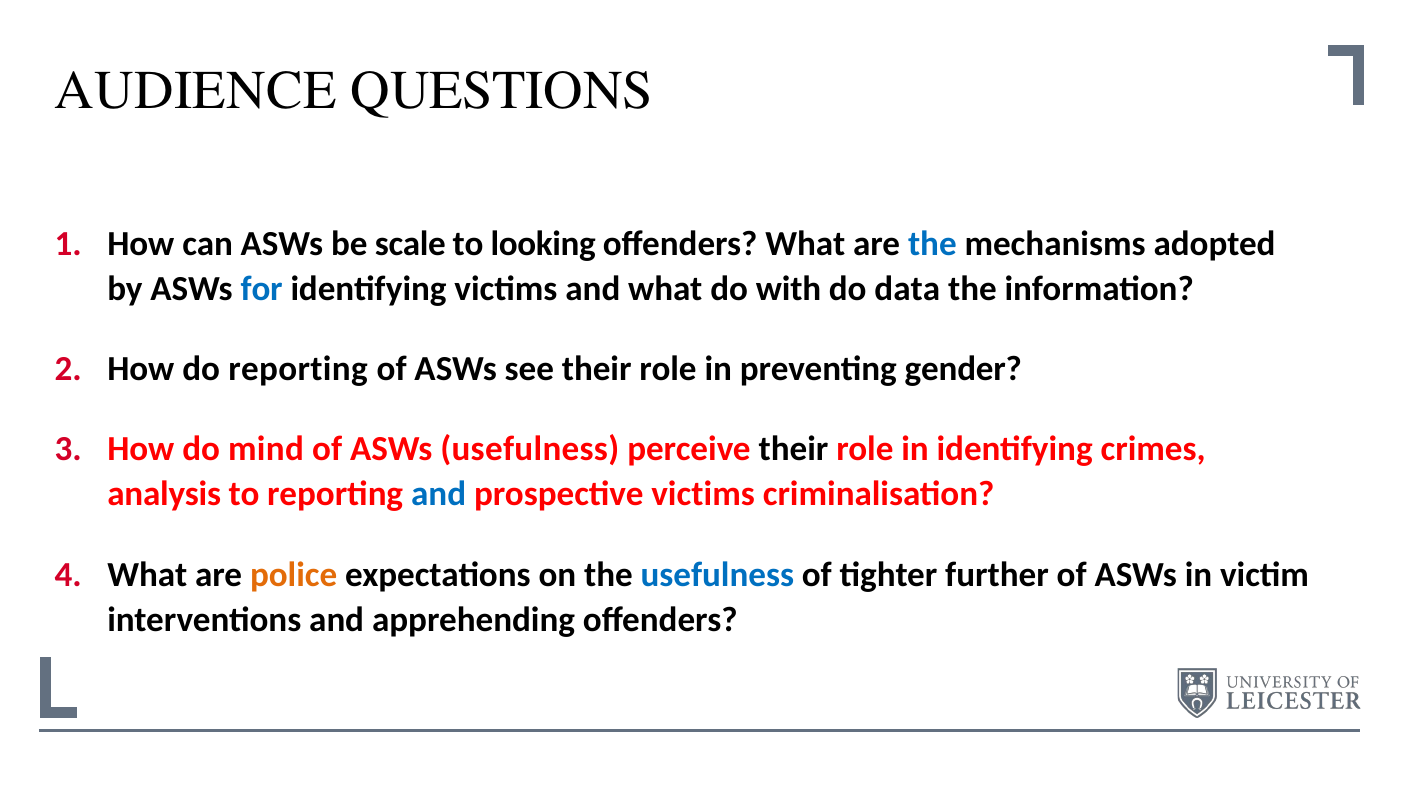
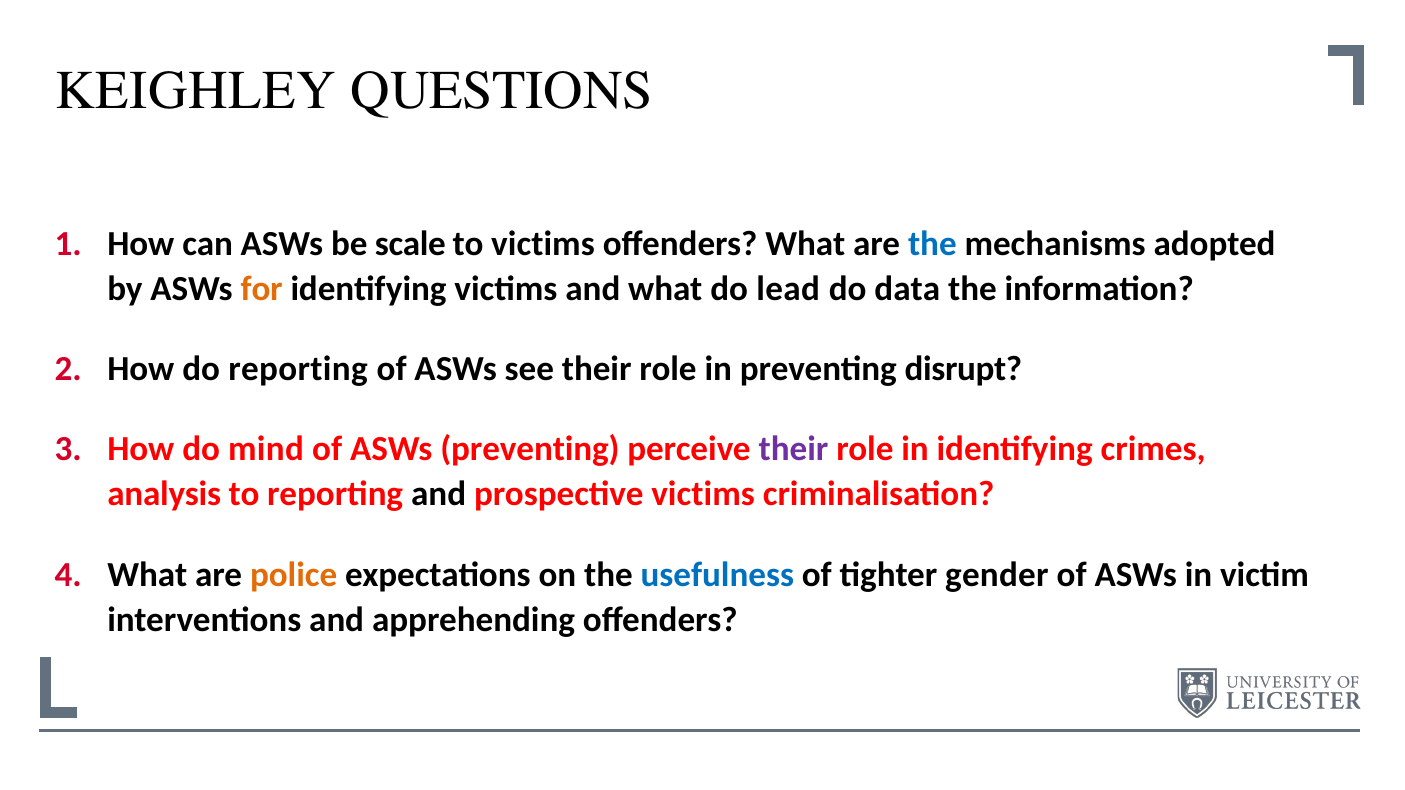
AUDIENCE: AUDIENCE -> KEIGHLEY (196, 91)
to looking: looking -> victims (543, 244)
for colour: blue -> orange (262, 289)
with: with -> lead (788, 289)
gender: gender -> disrupt (963, 369)
ASWs usefulness: usefulness -> preventing (530, 450)
their colour: black -> purple (794, 450)
and colour: blue -> black (439, 495)
further: further -> gender (997, 575)
